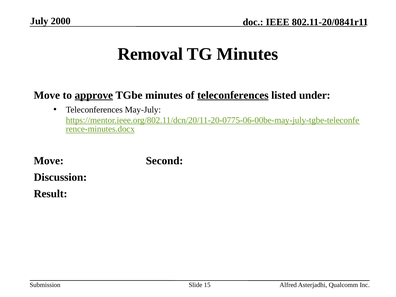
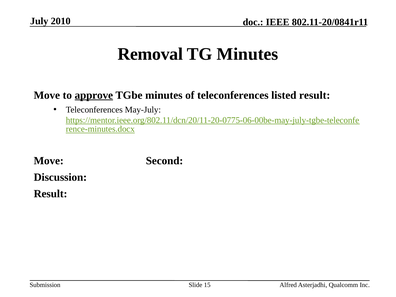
2000: 2000 -> 2010 (61, 21)
teleconferences underline: present -> none (233, 95)
listed under: under -> result (315, 95)
